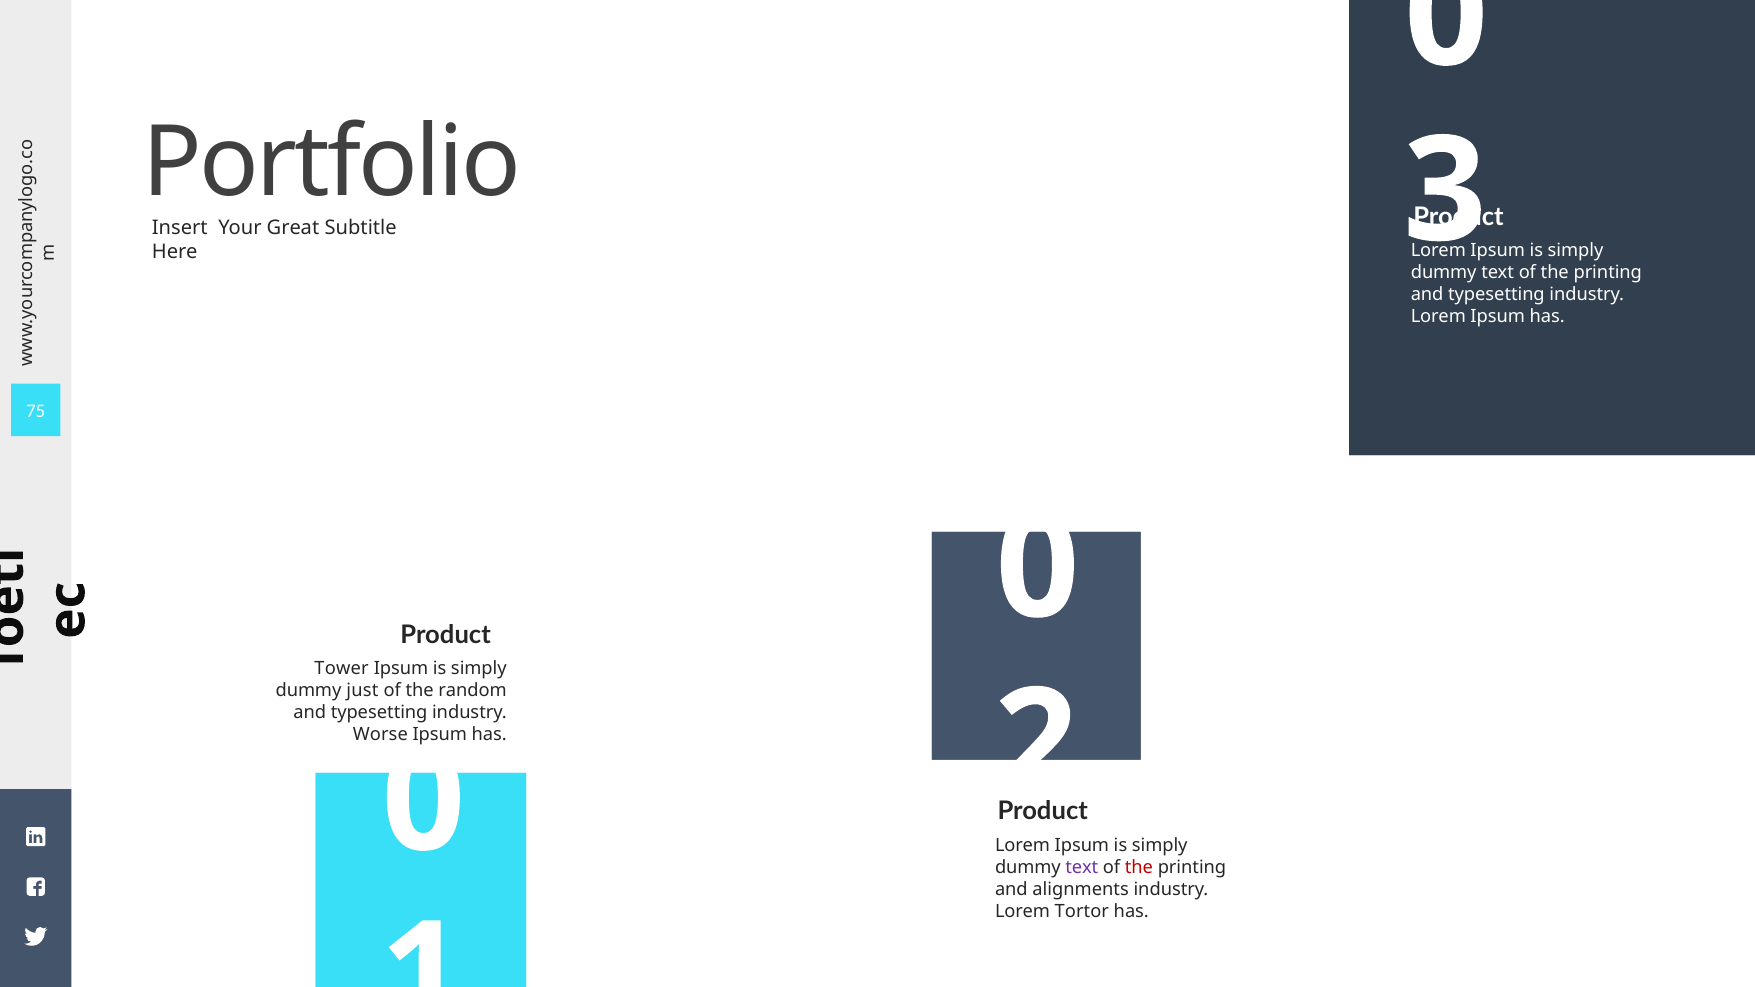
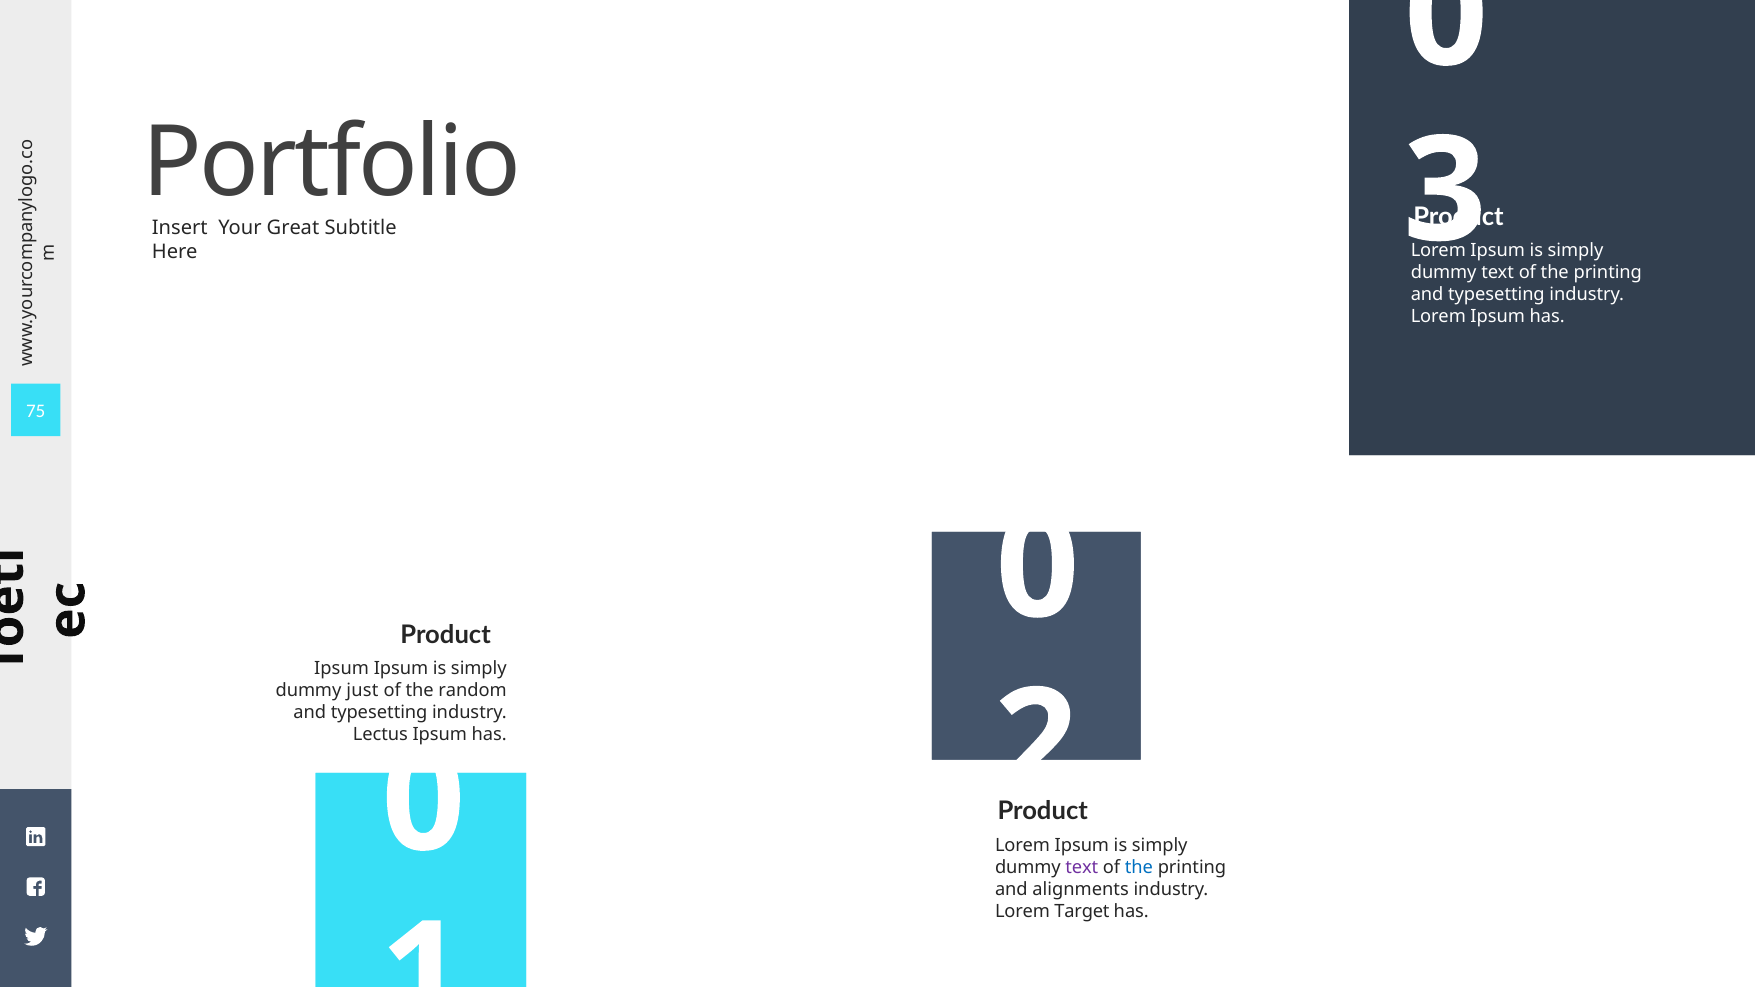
Tower: Tower -> Ipsum (342, 669)
Worse: Worse -> Lectus (380, 735)
the colour: red -> blue (1139, 867)
Tortor: Tortor -> Target (1082, 911)
